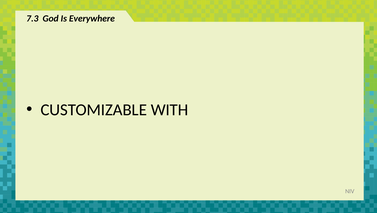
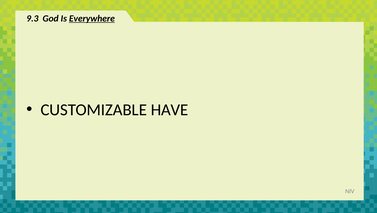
7.3: 7.3 -> 9.3 (32, 18)
Everywhere underline: none -> present (92, 18)
WITH: WITH -> HAVE (170, 110)
